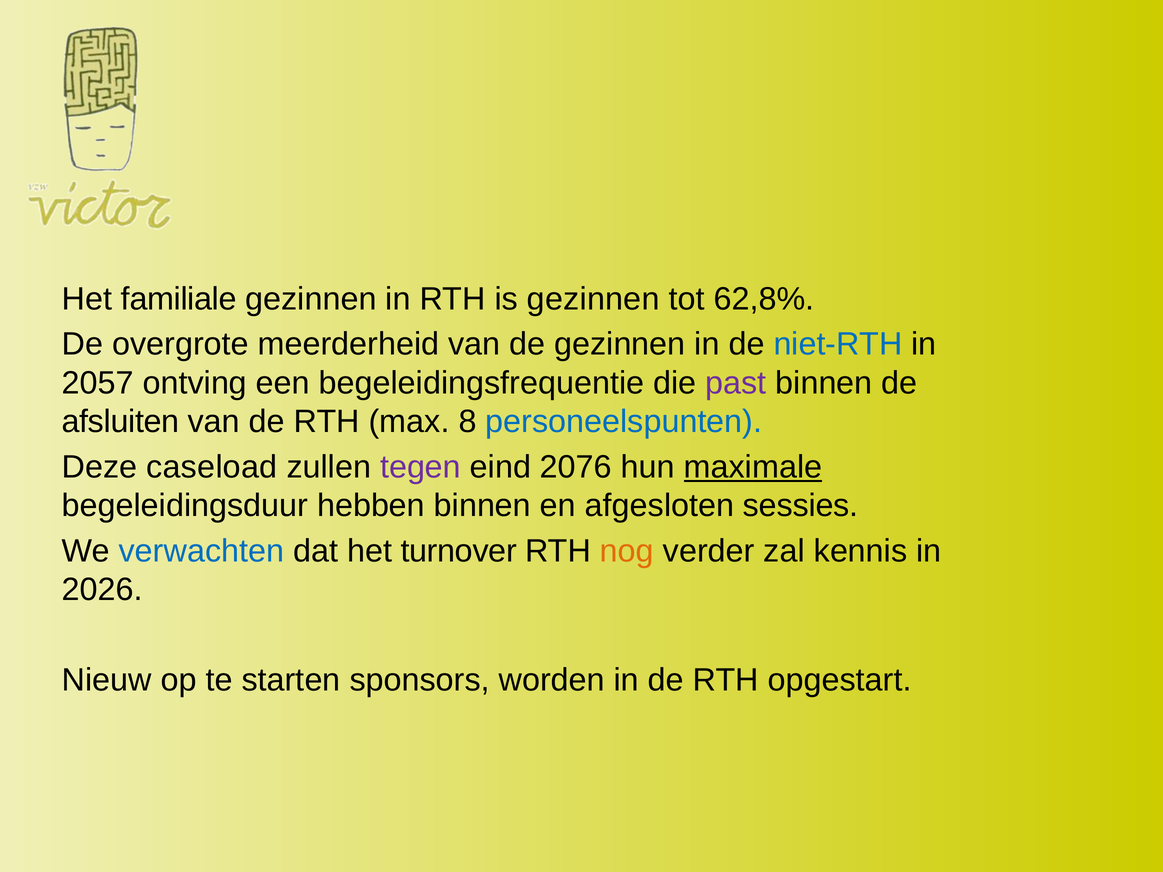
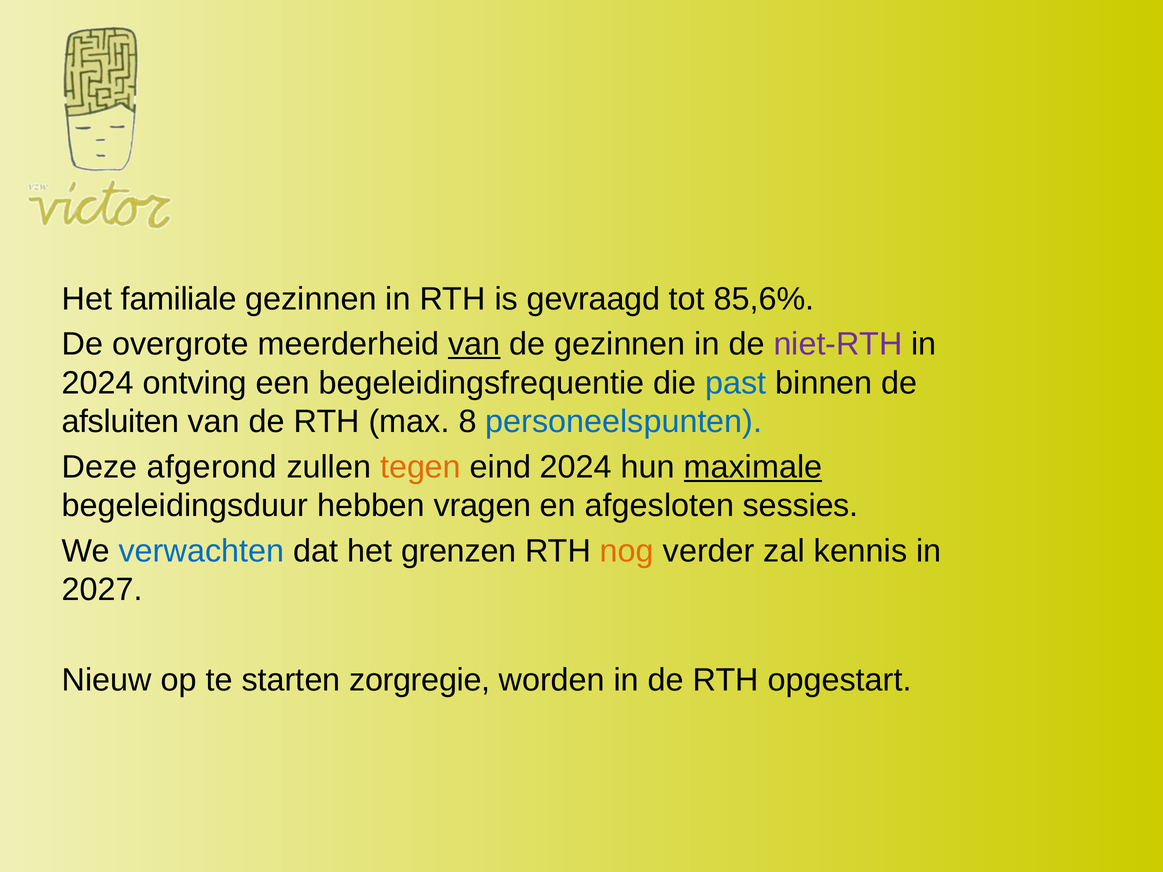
is gezinnen: gezinnen -> gevraagd (593, 299)
62,8%: 62,8% -> 85,6% (764, 299)
van underline: none -> present (474, 344)
niet-RTH colour: blue -> purple (838, 344)
2057: 2057 -> 2024 (98, 383)
past colour: purple -> blue (736, 383)
caseload: caseload -> afgerond (212, 467)
tegen colour: purple -> orange (421, 467)
eind 2076: 2076 -> 2024 (576, 467)
hebben binnen: binnen -> vragen (483, 506)
turnover: turnover -> grenzen (459, 551)
2026: 2026 -> 2027 (102, 590)
sponsors: sponsors -> zorgregie (420, 680)
